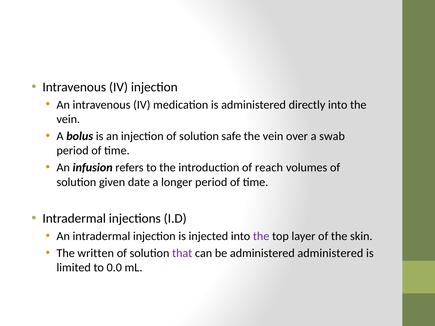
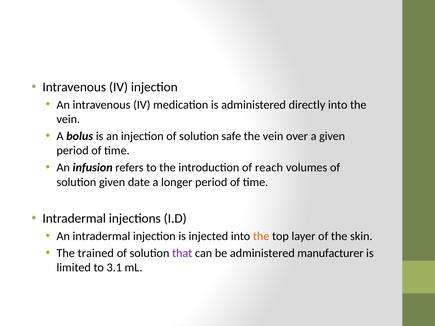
a swab: swab -> given (332, 136)
the colour: purple -> orange (261, 236)
written: written -> trained (96, 253)
administered administered: administered -> manufacturer (330, 253)
0.0: 0.0 -> 3.1 (114, 268)
